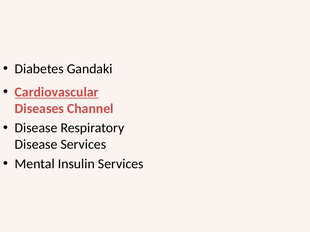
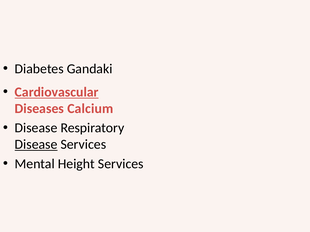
Channel: Channel -> Calcium (90, 109)
Disease underline: none -> present (36, 145)
Insulin: Insulin -> Height (76, 164)
